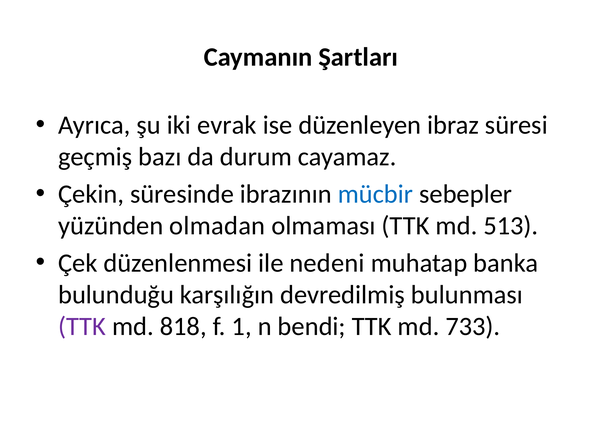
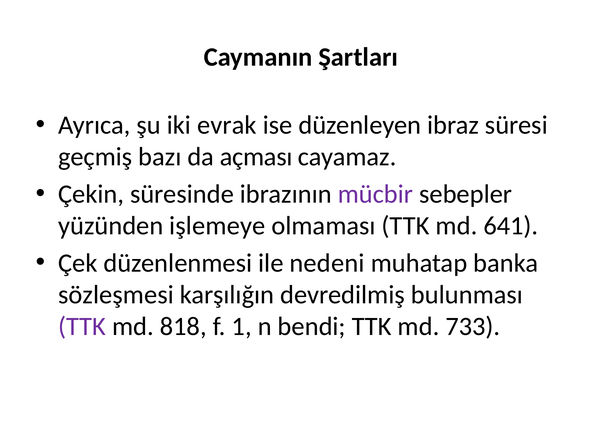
durum: durum -> açması (256, 157)
mücbir colour: blue -> purple (375, 194)
olmadan: olmadan -> işlemeye (217, 226)
513: 513 -> 641 (511, 226)
bulunduğu: bulunduğu -> sözleşmesi (116, 295)
